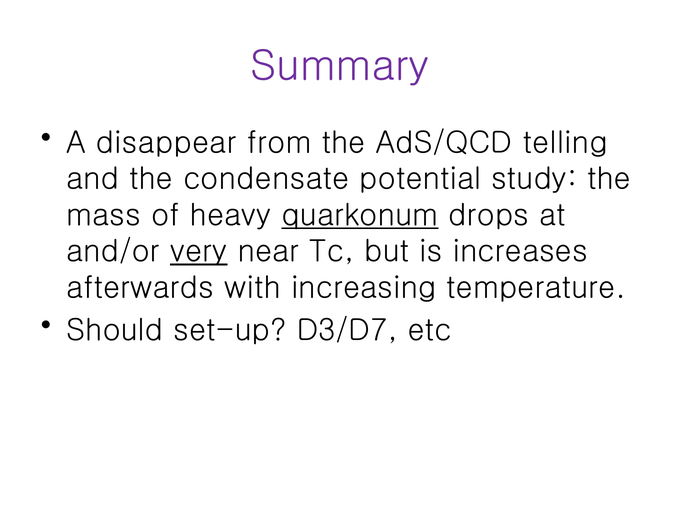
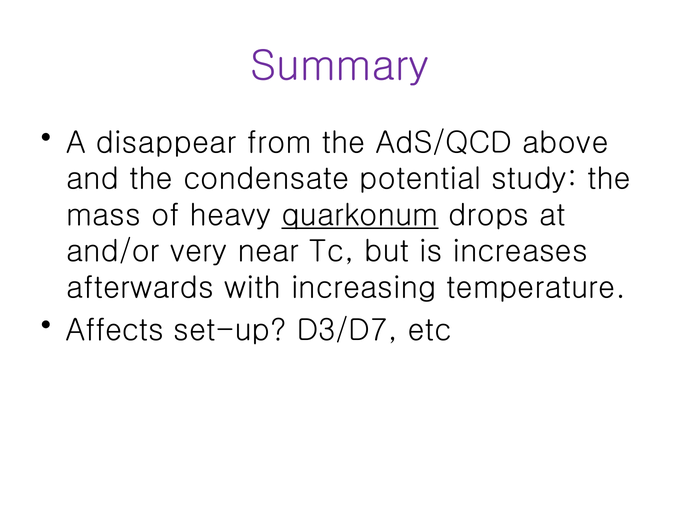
telling: telling -> above (565, 143)
very underline: present -> none (199, 251)
Should: Should -> Affects (115, 330)
